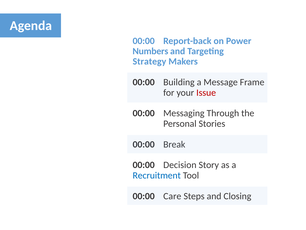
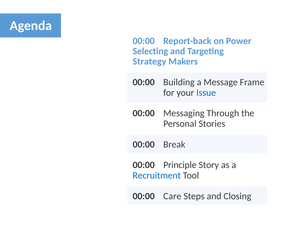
Numbers: Numbers -> Selecting (150, 51)
Issue colour: red -> blue (206, 92)
Decision: Decision -> Principle (180, 165)
